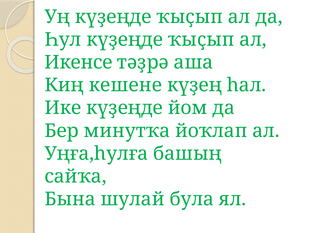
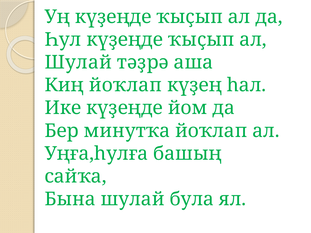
Икенсе: Икенсе -> Шулай (78, 63)
Киң кешене: кешене -> йоҡлап (125, 85)
